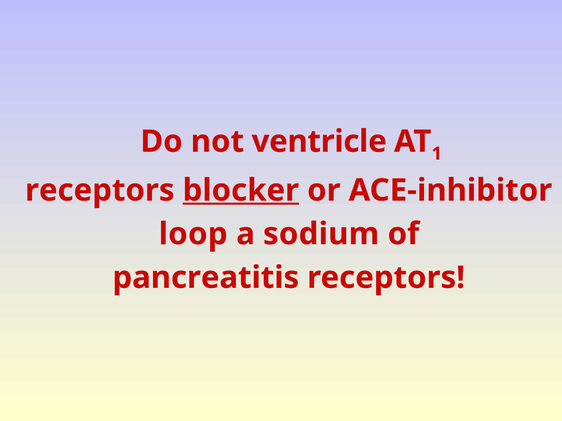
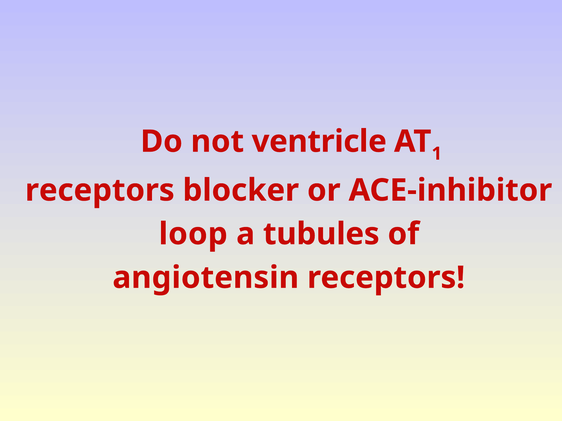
blocker underline: present -> none (241, 191)
sodium: sodium -> tubules (321, 234)
pancreatitis: pancreatitis -> angiotensin (206, 278)
